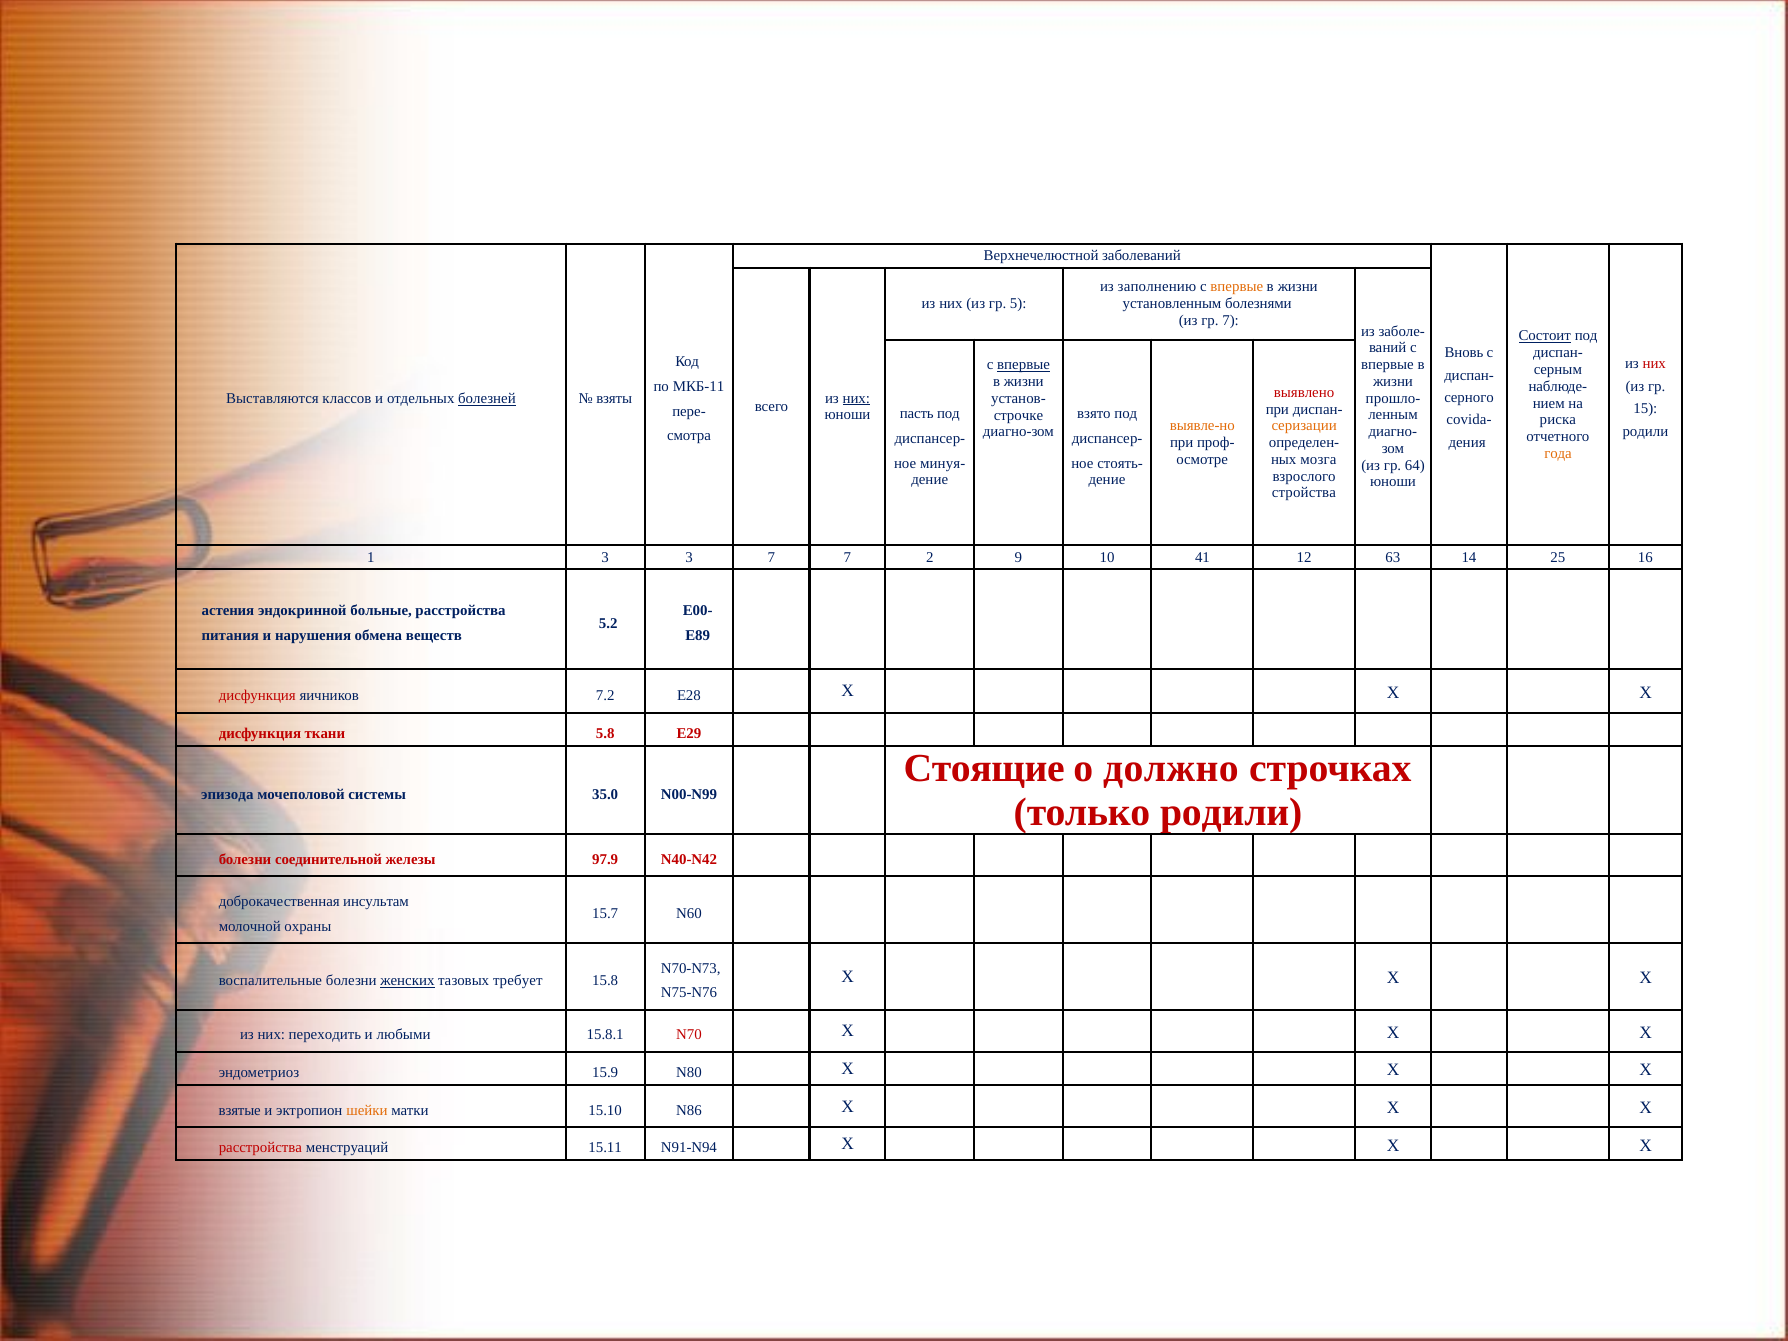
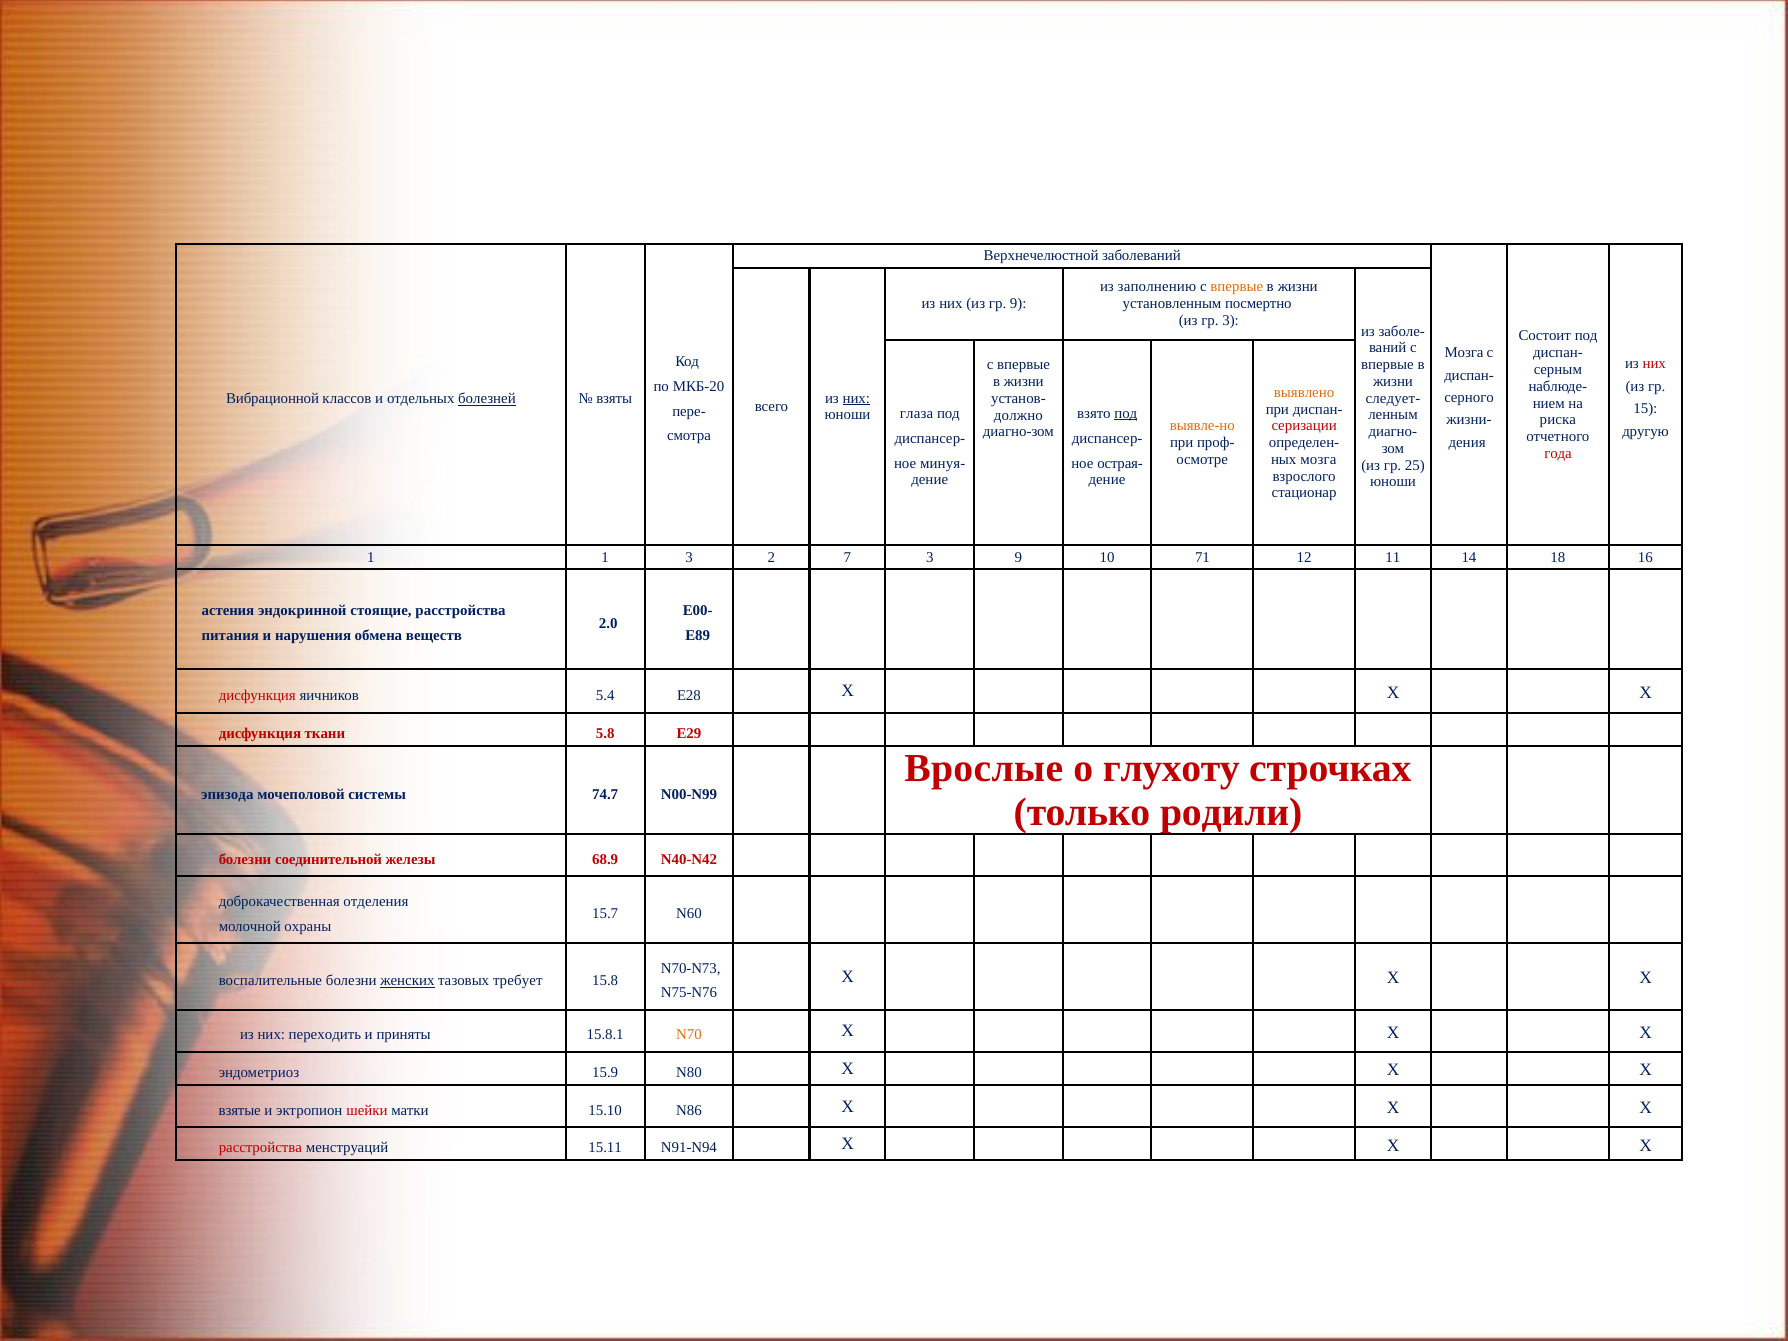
гр 5: 5 -> 9 (1018, 304)
болезнями: болезнями -> посмертно (1258, 304)
гр 7: 7 -> 3 (1231, 320)
Состоит underline: present -> none (1545, 336)
Вновь: Вновь -> Мозга (1464, 353)
впервые underline: present -> none (1024, 365)
МКБ-11: МКБ-11 -> МКБ-20 (699, 386)
выявлено colour: red -> orange (1304, 392)
прошло-: прошло- -> следует- (1393, 398)
Выставляются: Выставляются -> Вибрационной (273, 399)
пасть: пасть -> глаза (917, 413)
под underline: none -> present (1126, 413)
строчке: строчке -> должно (1018, 415)
сovidа-: сovidа- -> жизни- (1469, 420)
серизации colour: orange -> red (1304, 426)
родили: родили -> другую (1646, 431)
года colour: orange -> red (1558, 453)
стоять-: стоять- -> острая- (1120, 463)
64: 64 -> 25 (1415, 465)
стройства: стройства -> стационар (1304, 493)
1 3: 3 -> 1 (605, 557)
3 7: 7 -> 2 (771, 557)
7 2: 2 -> 3 (930, 557)
41: 41 -> 71 (1202, 557)
63: 63 -> 11 (1393, 557)
25: 25 -> 18 (1558, 557)
больные: больные -> стоящие (381, 611)
5.2: 5.2 -> 2.0 (608, 623)
7.2: 7.2 -> 5.4 (605, 695)
Стоящие: Стоящие -> Врослые (984, 768)
должно: должно -> глухоту (1171, 768)
35.0: 35.0 -> 74.7 (605, 794)
97.9: 97.9 -> 68.9 (605, 859)
инсультам: инсультам -> отделения (376, 901)
любыми: любыми -> приняты (404, 1035)
N70 colour: red -> orange (689, 1035)
шейки colour: orange -> red (367, 1110)
